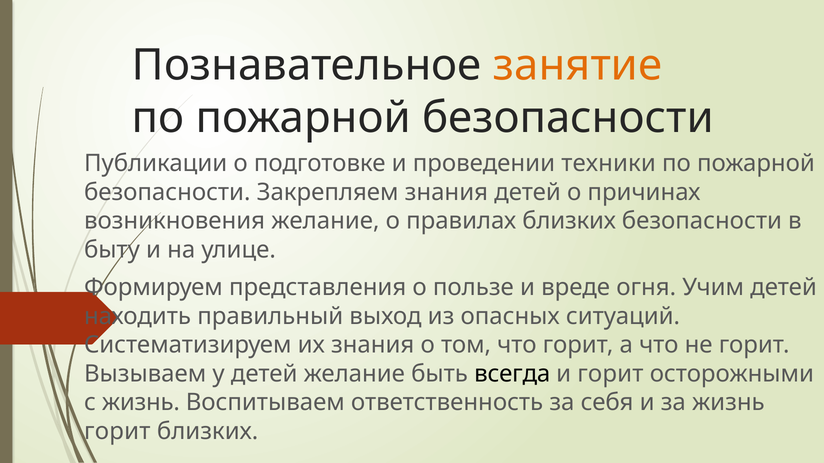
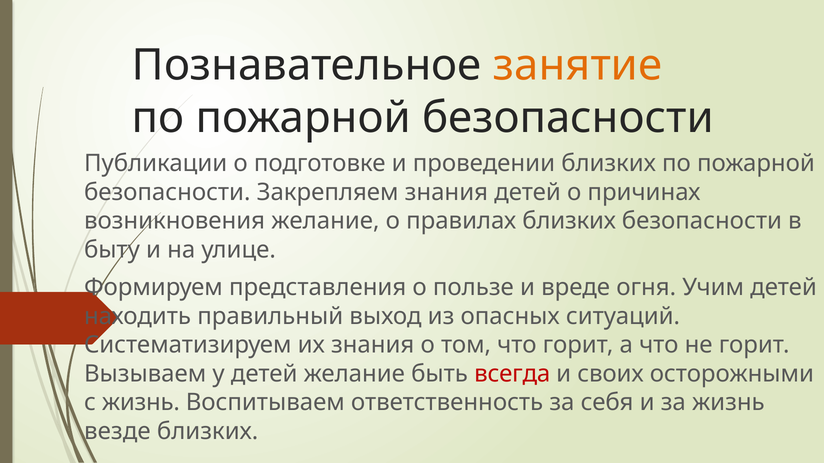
проведении техники: техники -> близких (609, 164)
всегда colour: black -> red (512, 374)
и горит: горит -> своих (611, 374)
горит: горит -> везде (117, 432)
